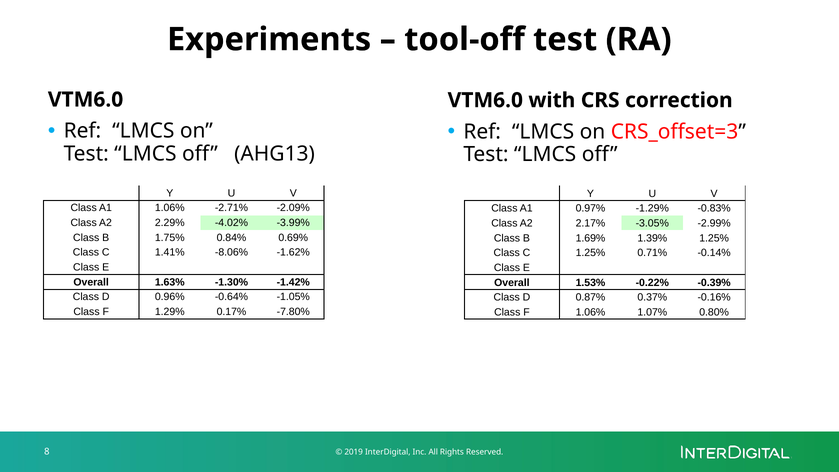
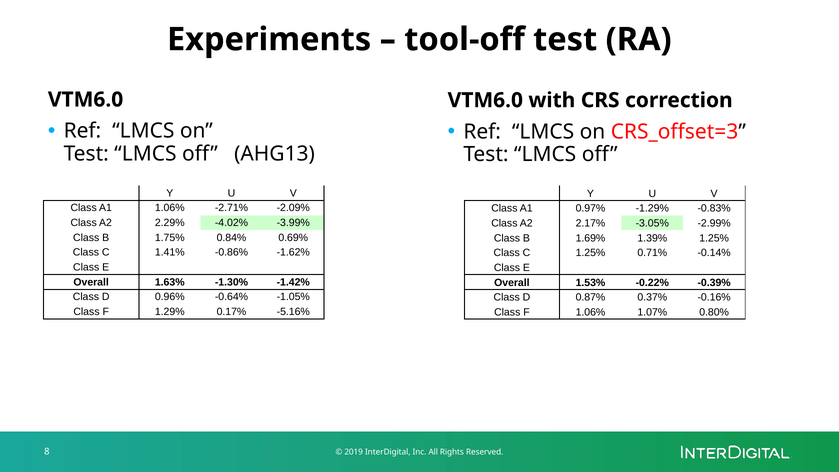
-8.06%: -8.06% -> -0.86% (232, 252)
-7.80%: -7.80% -> -5.16% (293, 312)
